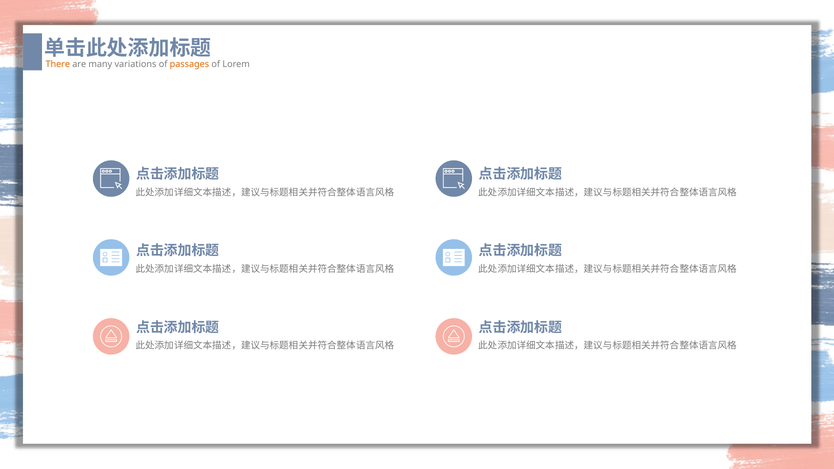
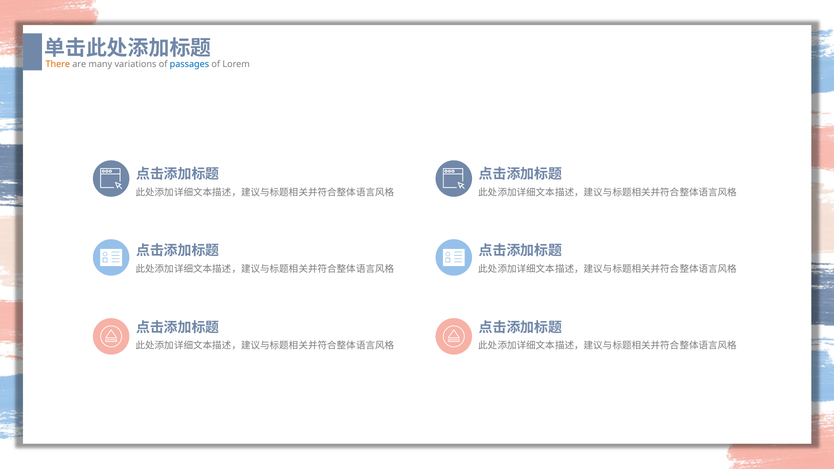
passages colour: orange -> blue (189, 64)
